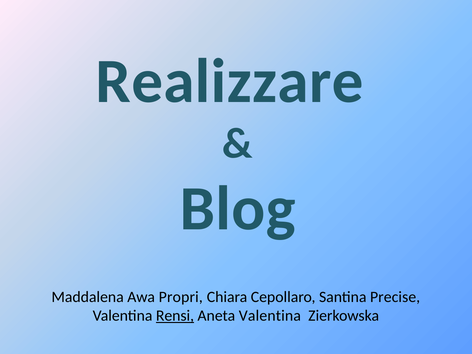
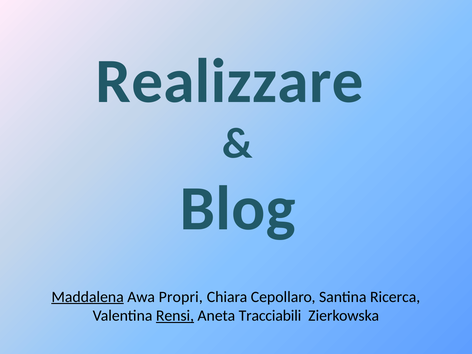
Maddalena underline: none -> present (88, 297)
Precise: Precise -> Ricerca (395, 297)
Aneta Valentina: Valentina -> Tracciabili (270, 316)
